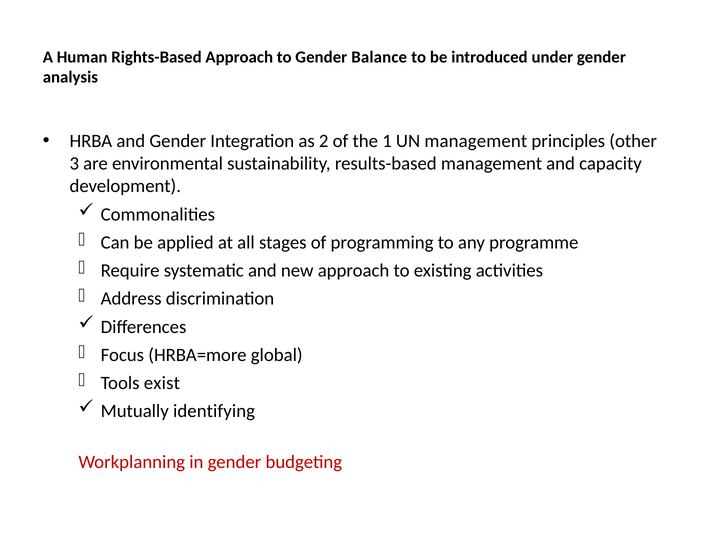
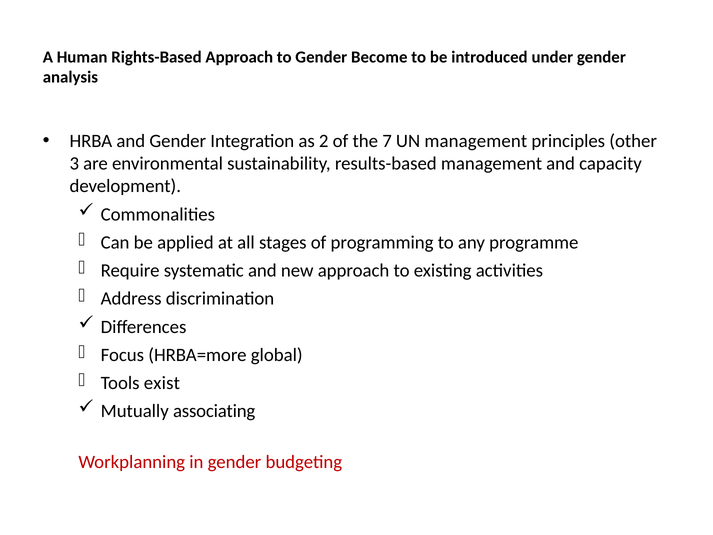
Balance: Balance -> Become (379, 57)
1: 1 -> 7 (387, 141)
identifying: identifying -> associating (214, 411)
